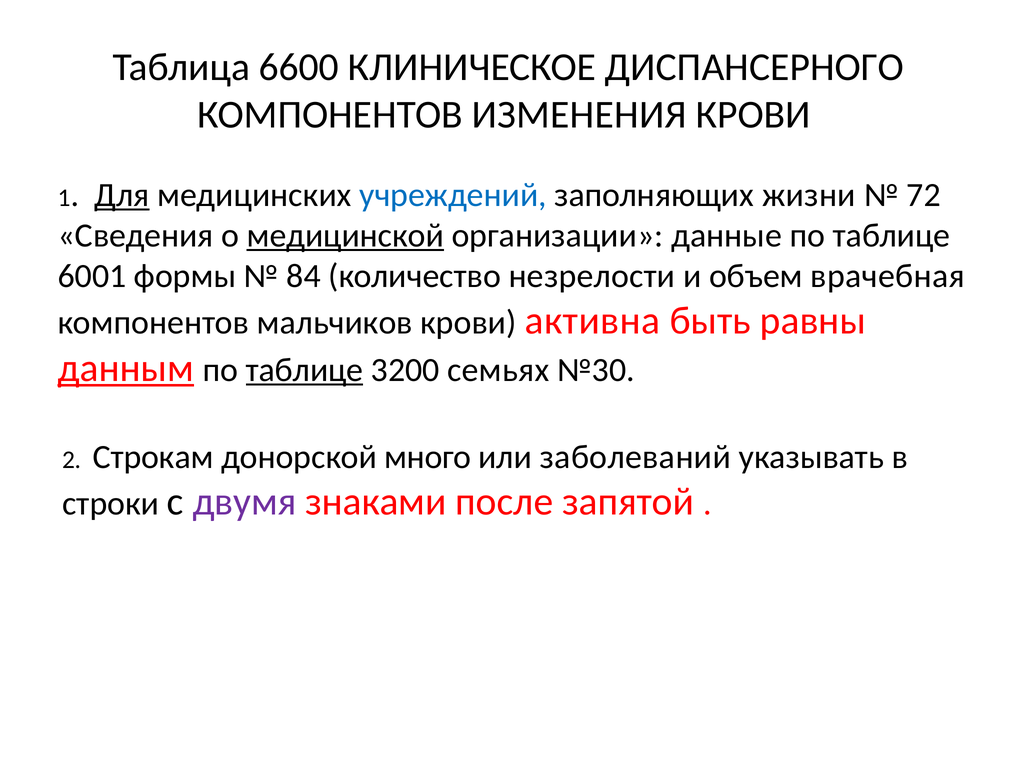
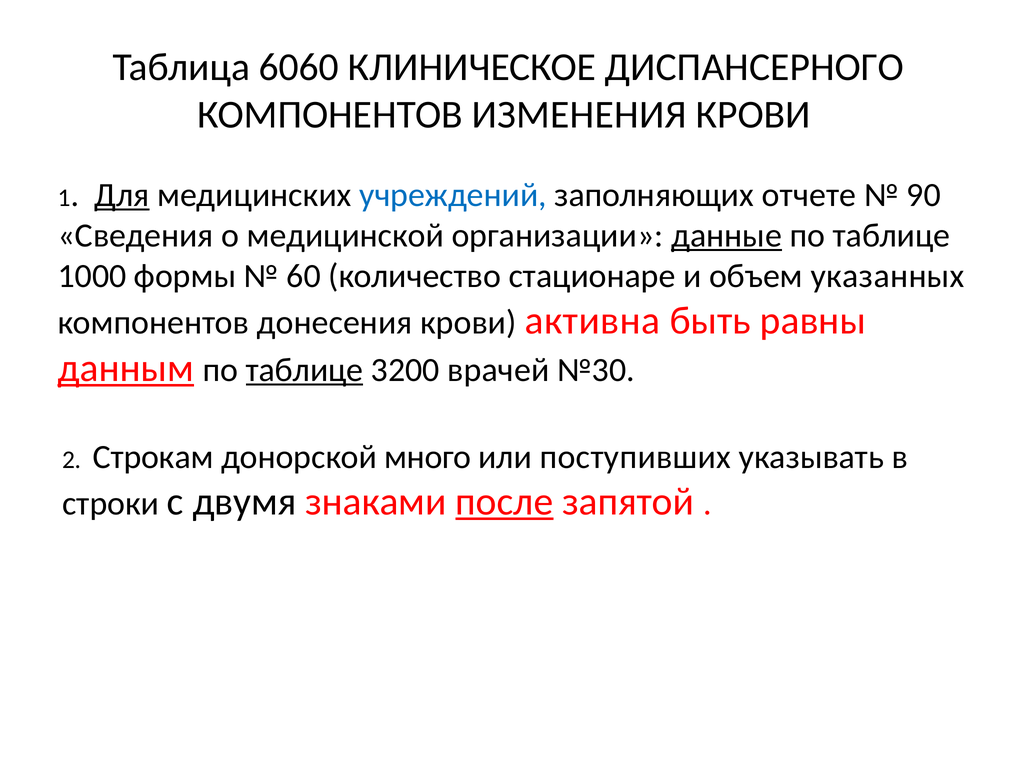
6600: 6600 -> 6060 (299, 67)
жизни: жизни -> отчете (809, 195)
72: 72 -> 90 (924, 195)
медицинской underline: present -> none (345, 235)
данные underline: none -> present (727, 235)
6001: 6001 -> 1000 (92, 276)
84: 84 -> 60 (304, 276)
незрелости: незрелости -> стационаре (592, 276)
врачебная: врачебная -> указанных (888, 276)
мальчиков: мальчиков -> донесения (335, 322)
семьях: семьях -> врачей (498, 370)
заболеваний: заболеваний -> поступивших (635, 457)
двумя colour: purple -> black (244, 502)
после underline: none -> present (504, 502)
